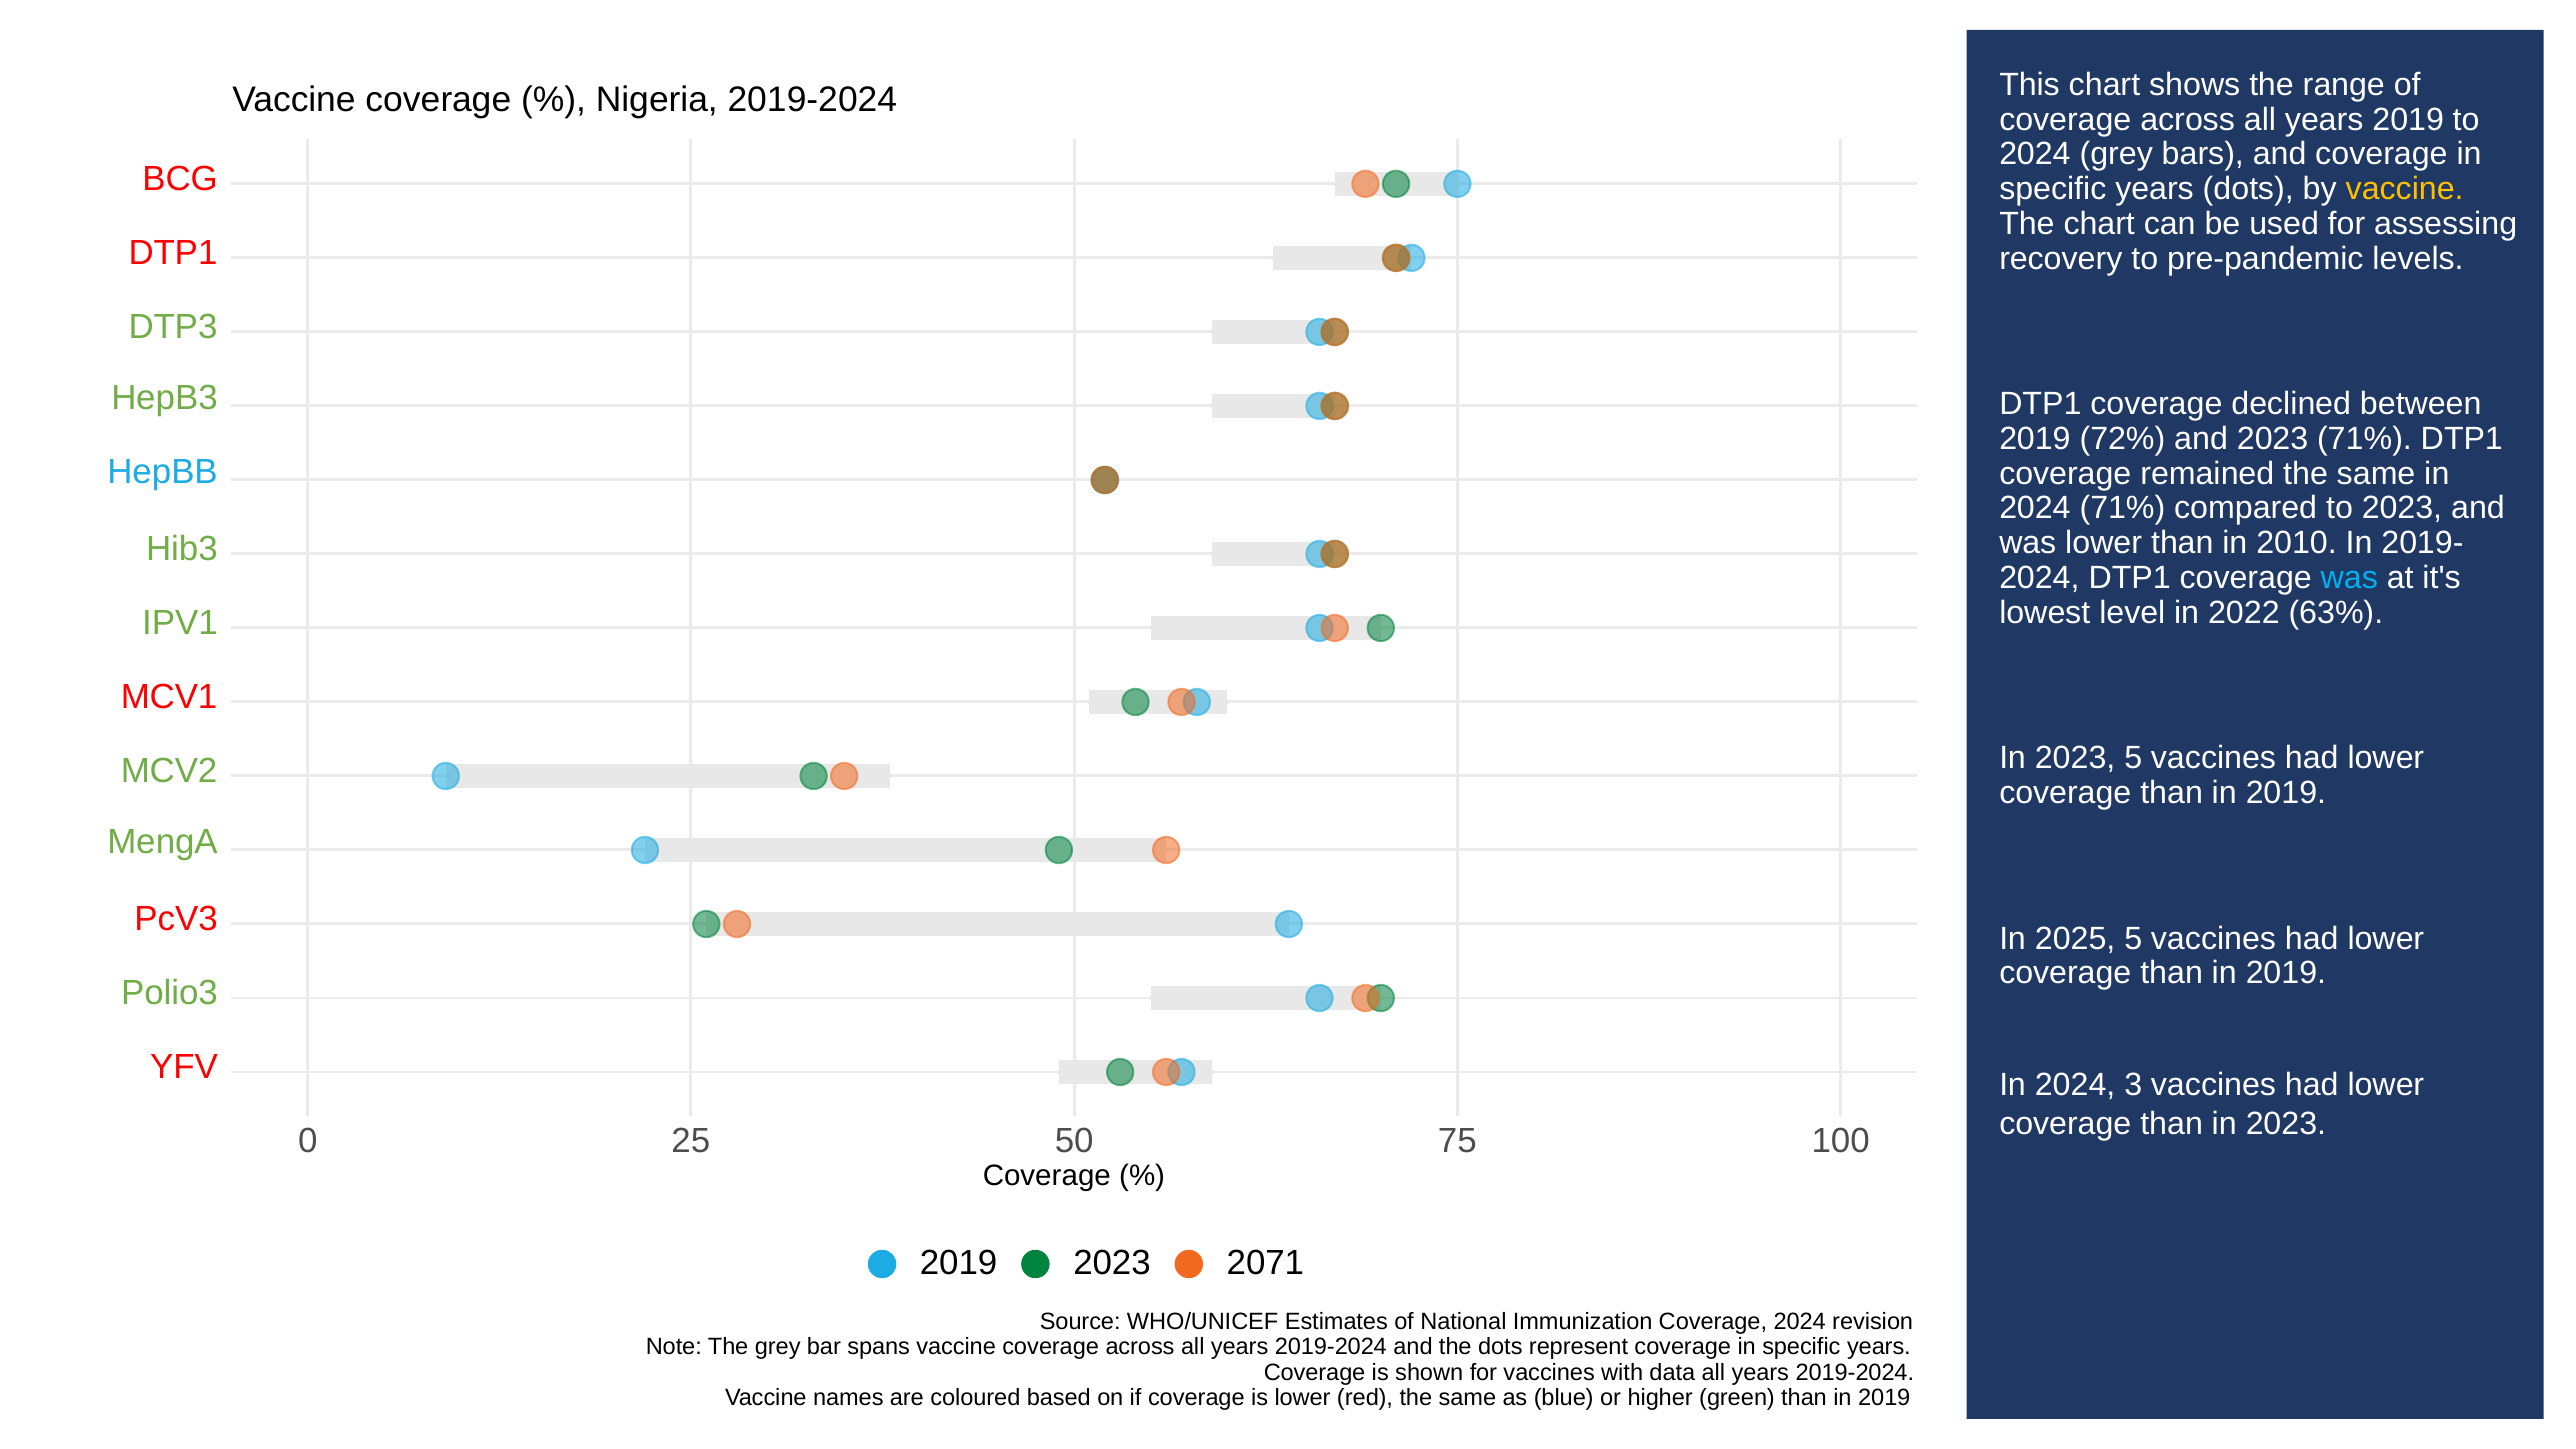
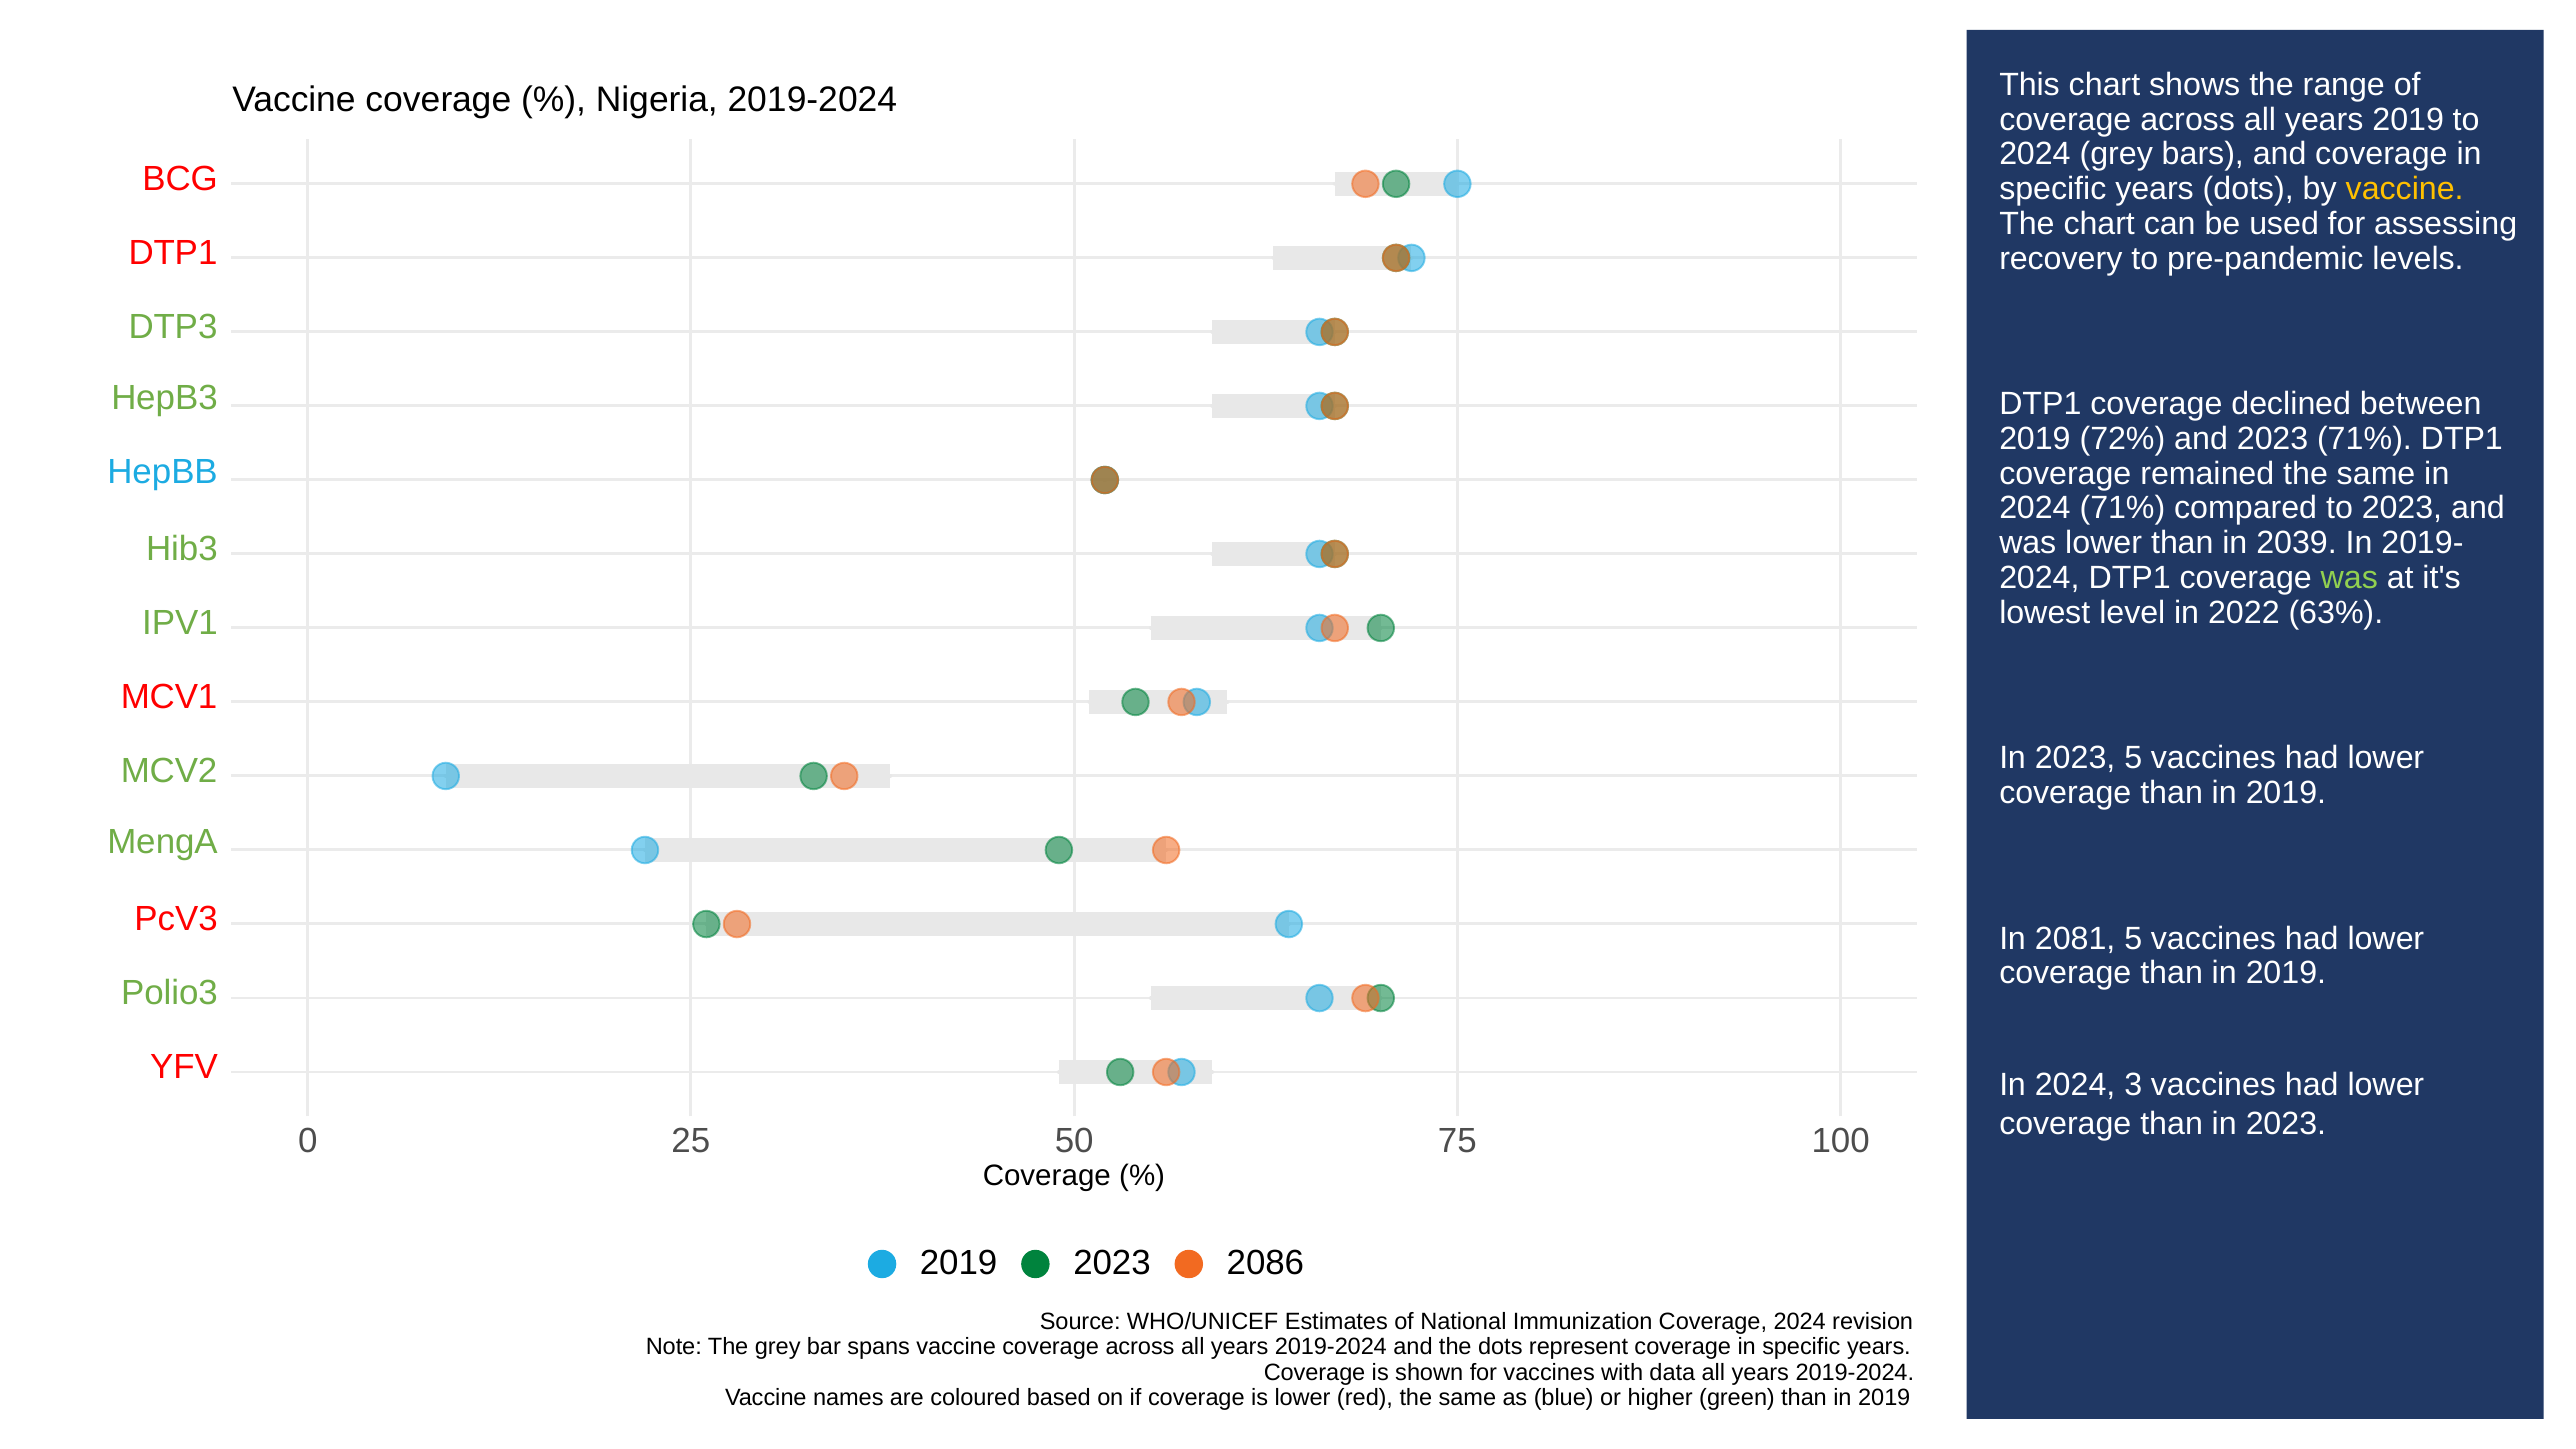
2010: 2010 -> 2039 (2297, 543)
was colour: light blue -> light green (2349, 578)
2025: 2025 -> 2081 (2075, 939)
2071: 2071 -> 2086 (1265, 1263)
